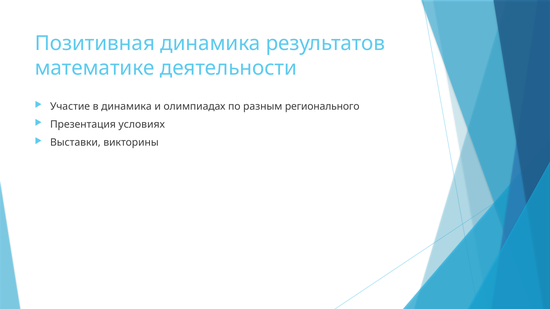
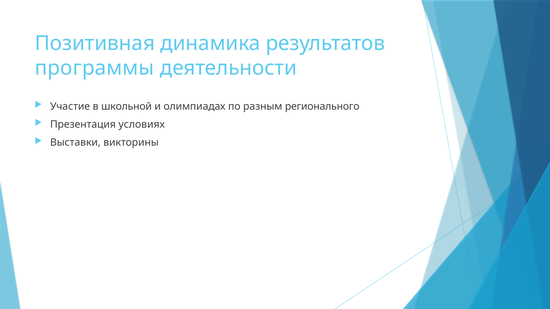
математике: математике -> программы (95, 68)
в динамика: динамика -> школьной (127, 106)
